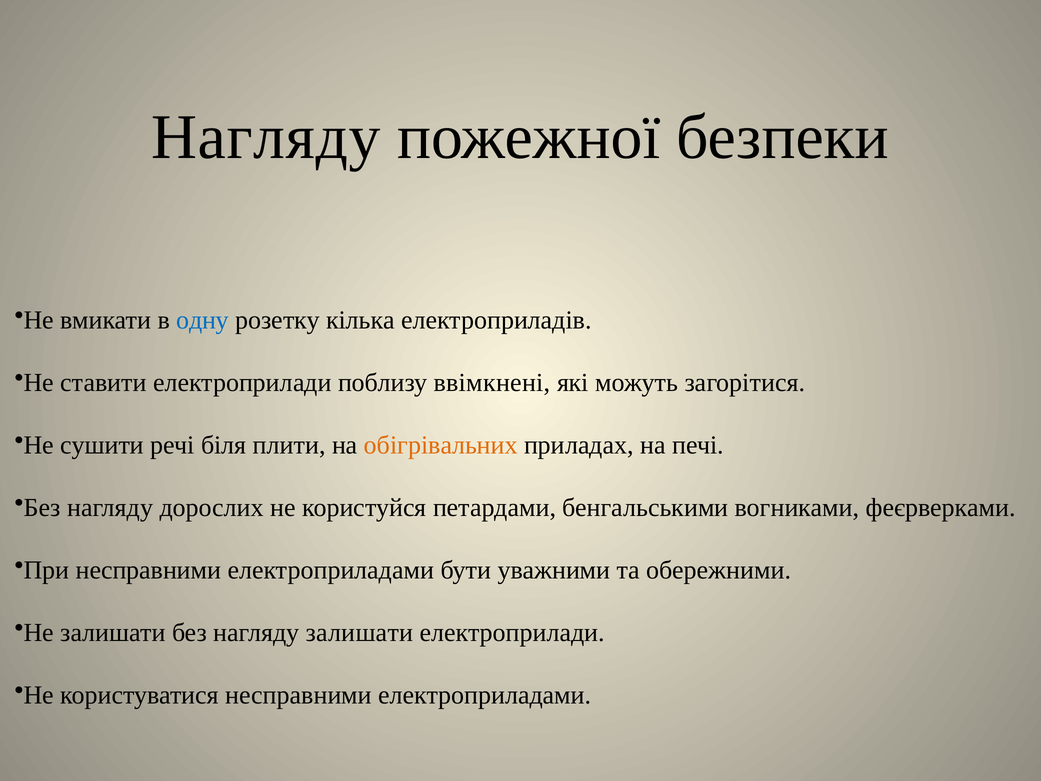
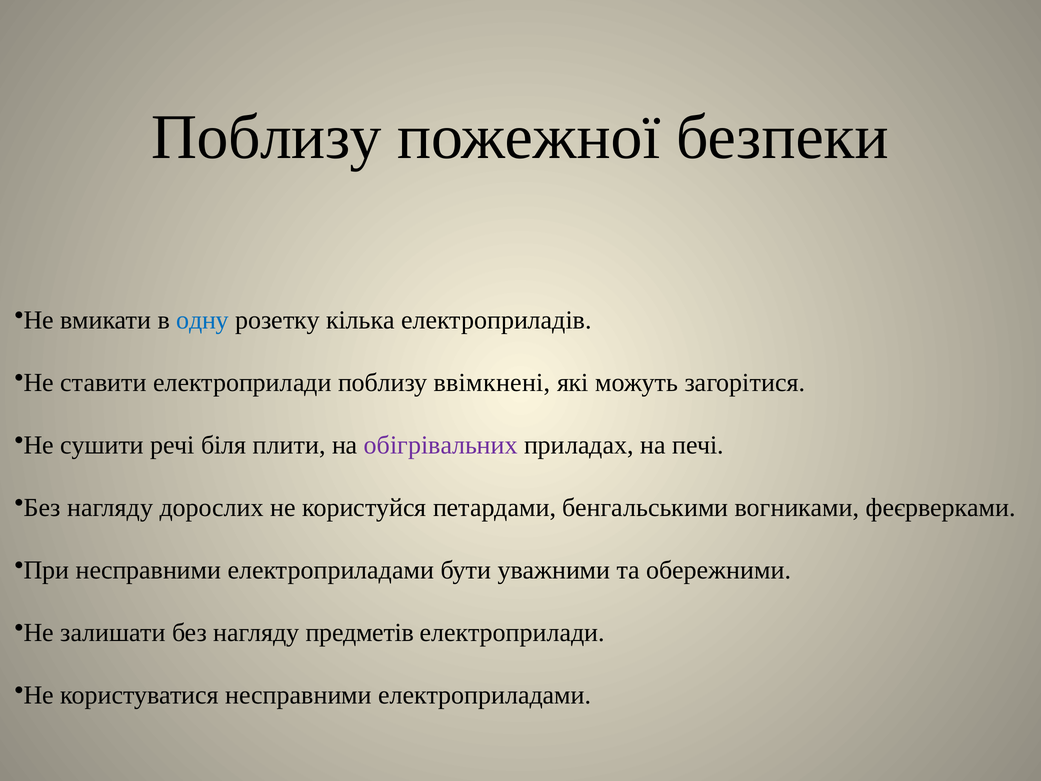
Нагляду: Нагляду -> Поблизу (266, 137)
обігрівальних colour: orange -> purple (441, 445)
нагляду залишати: залишати -> предметів (360, 632)
